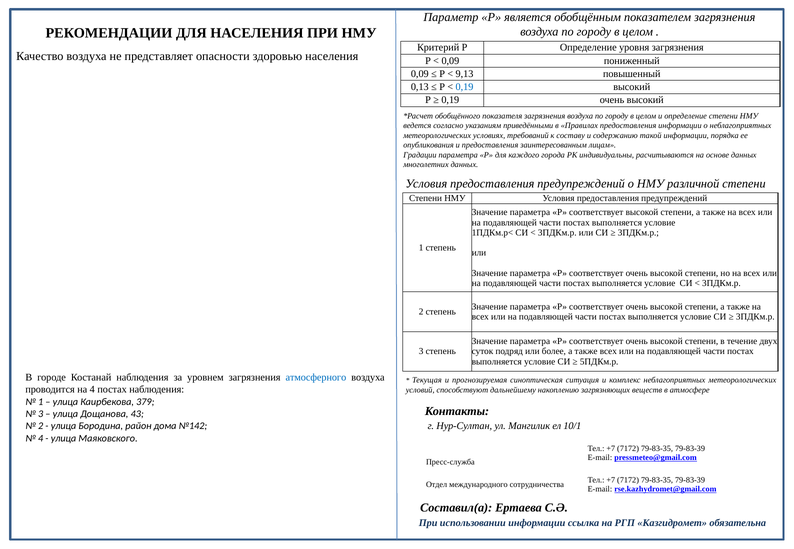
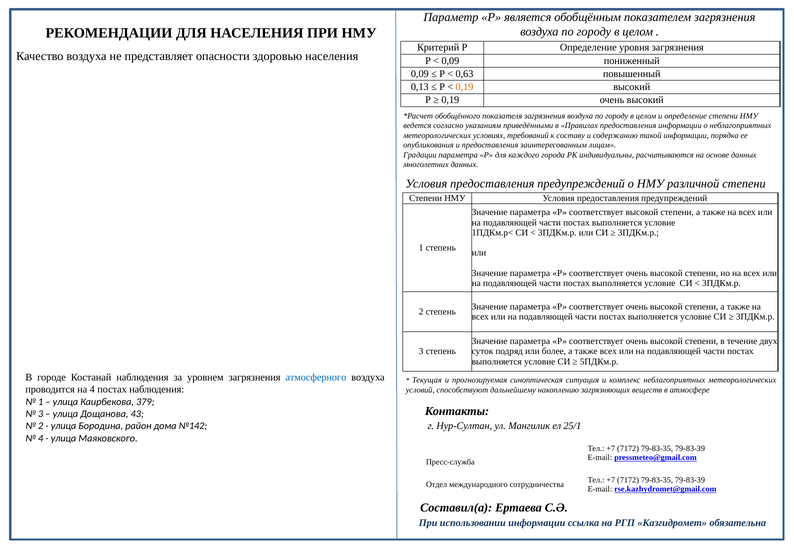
9,13: 9,13 -> 0,63 (465, 74)
0,19 colour: blue -> orange (465, 87)
10/1: 10/1 -> 25/1 (572, 426)
